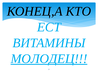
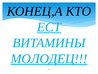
ЕСТ underline: none -> present (49, 27)
